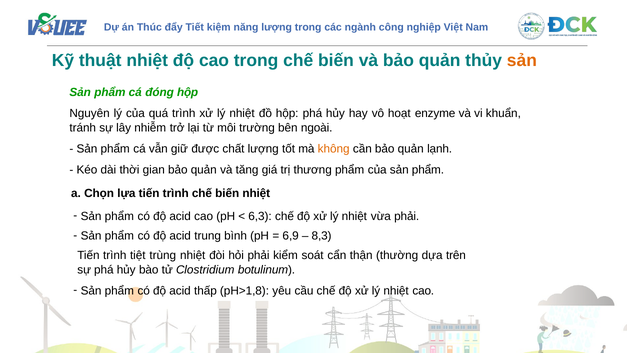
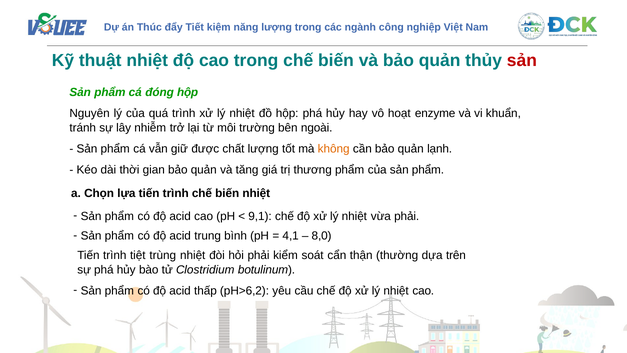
sản colour: orange -> red (522, 60)
6,3: 6,3 -> 9,1 (260, 216)
6,9: 6,9 -> 4,1 (291, 236)
8,3: 8,3 -> 8,0 (322, 236)
pH>1,8: pH>1,8 -> pH>6,2 (245, 291)
